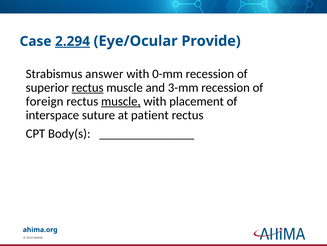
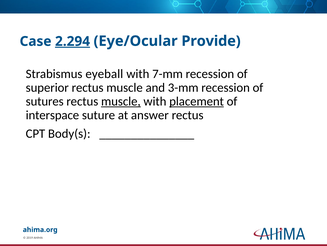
answer: answer -> eyeball (104, 74)
0-mm: 0-mm -> 7-mm (168, 74)
rectus underline: present -> none (88, 87)
foreign: foreign -> sutures (45, 101)
placement underline: none -> present (197, 101)
patient: patient -> answer (150, 115)
